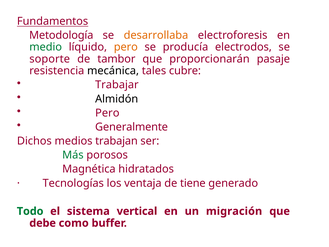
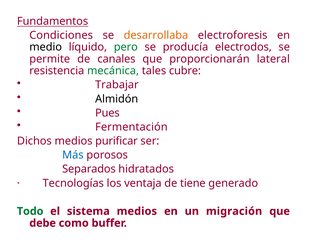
Metodología: Metodología -> Condiciones (61, 35)
medio colour: green -> black (46, 47)
pero colour: orange -> green (126, 47)
soporte: soporte -> permite (50, 59)
tambor: tambor -> canales (116, 59)
pasaje: pasaje -> lateral (273, 59)
mecánica colour: black -> green (113, 71)
Pero: Pero -> Pues (107, 113)
Generalmente: Generalmente -> Fermentación (131, 127)
trabajan: trabajan -> purificar (116, 141)
Más colour: green -> blue (73, 155)
Magnética: Magnética -> Separados (89, 169)
sistema vertical: vertical -> medios (137, 211)
